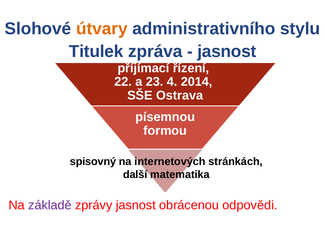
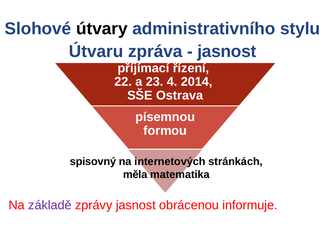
útvary colour: orange -> black (102, 29)
Titulek: Titulek -> Útvaru (96, 51)
další: další -> měla (135, 174)
odpovědi: odpovědi -> informuje (250, 205)
